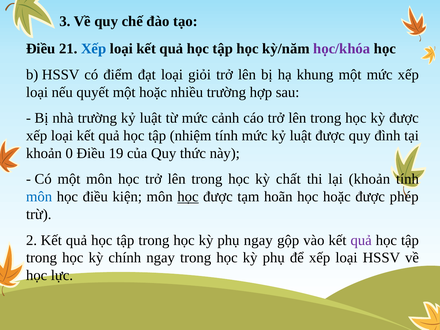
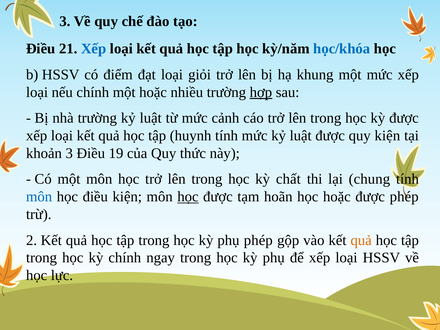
học/khóa colour: purple -> blue (342, 49)
nếu quyết: quyết -> chính (93, 92)
hợp underline: none -> present (261, 92)
nhiệm: nhiệm -> huynh (191, 136)
quy đình: đình -> kiện (387, 136)
khoản 0: 0 -> 3 (69, 153)
lại khoản: khoản -> chung (369, 179)
phụ ngay: ngay -> phép (258, 240)
quả colour: purple -> orange (361, 240)
